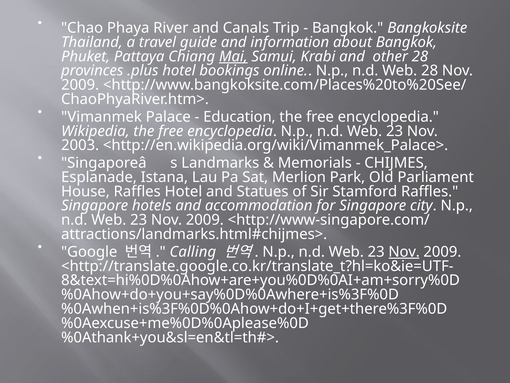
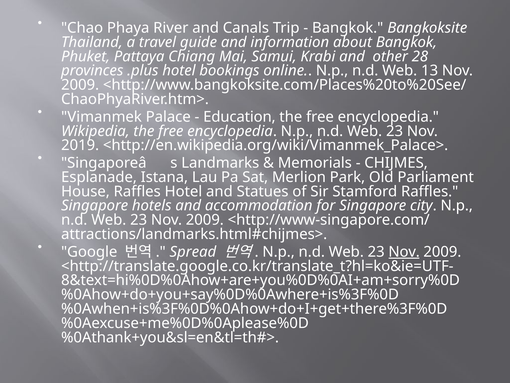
Mai underline: present -> none (233, 56)
Web 28: 28 -> 13 (430, 71)
2003: 2003 -> 2019 (80, 145)
Calling: Calling -> Spread (193, 251)
